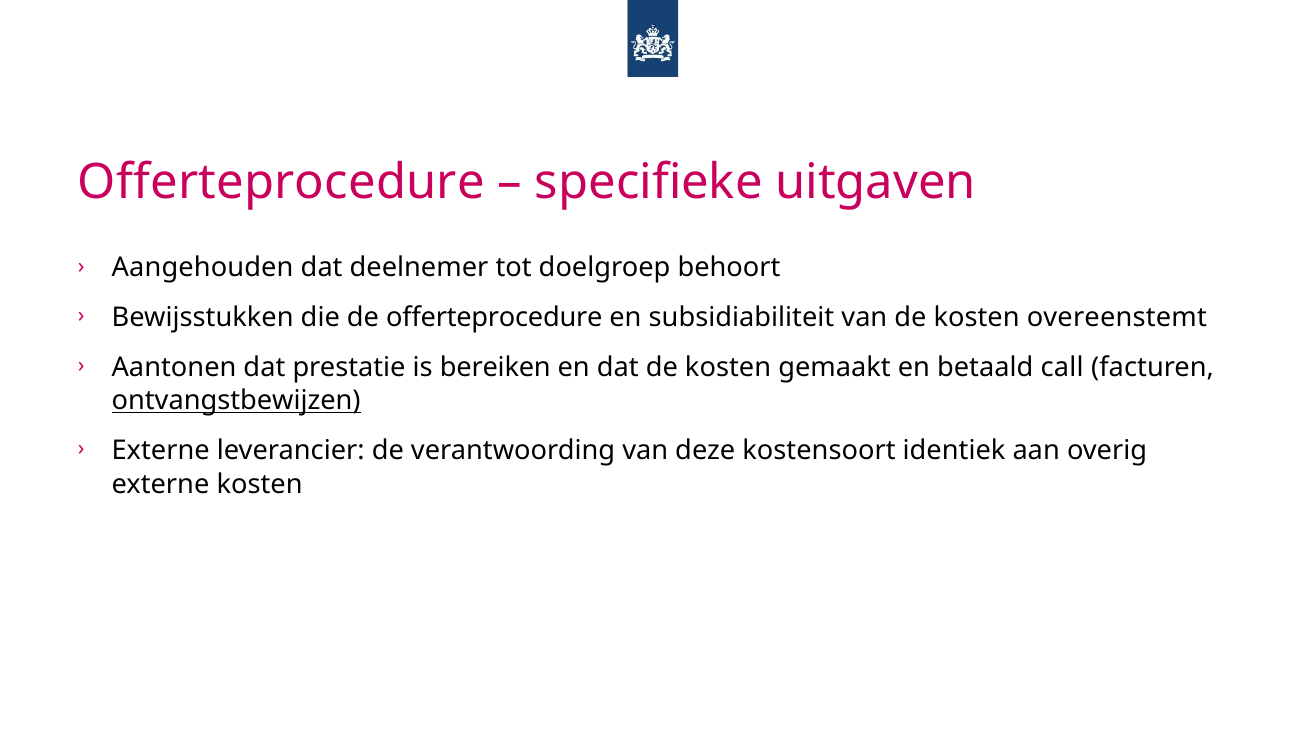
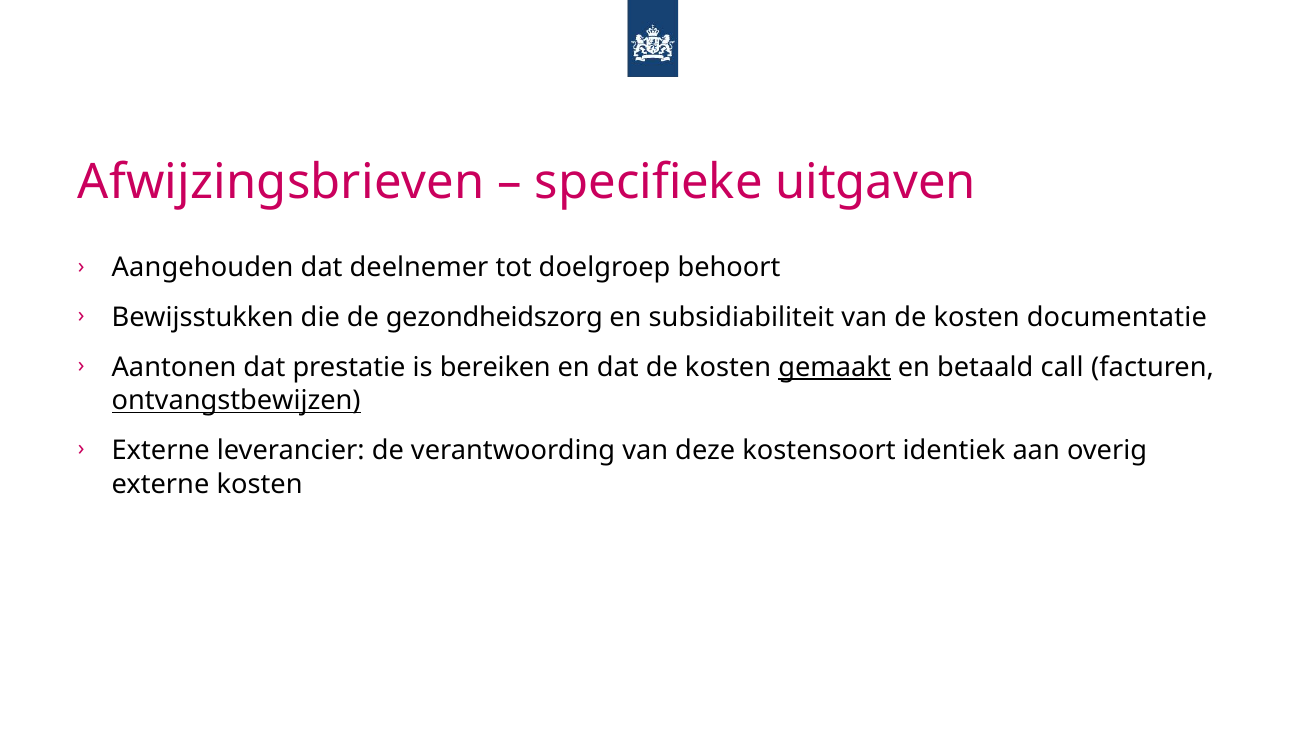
Offerteprocedure: Offerteprocedure -> Afwijzingsbrieven (281, 182)
de offerteprocedure: offerteprocedure -> gezondheidszorg (494, 318)
overeenstemt: overeenstemt -> documentatie (1117, 318)
gemaakt underline: none -> present (834, 367)
